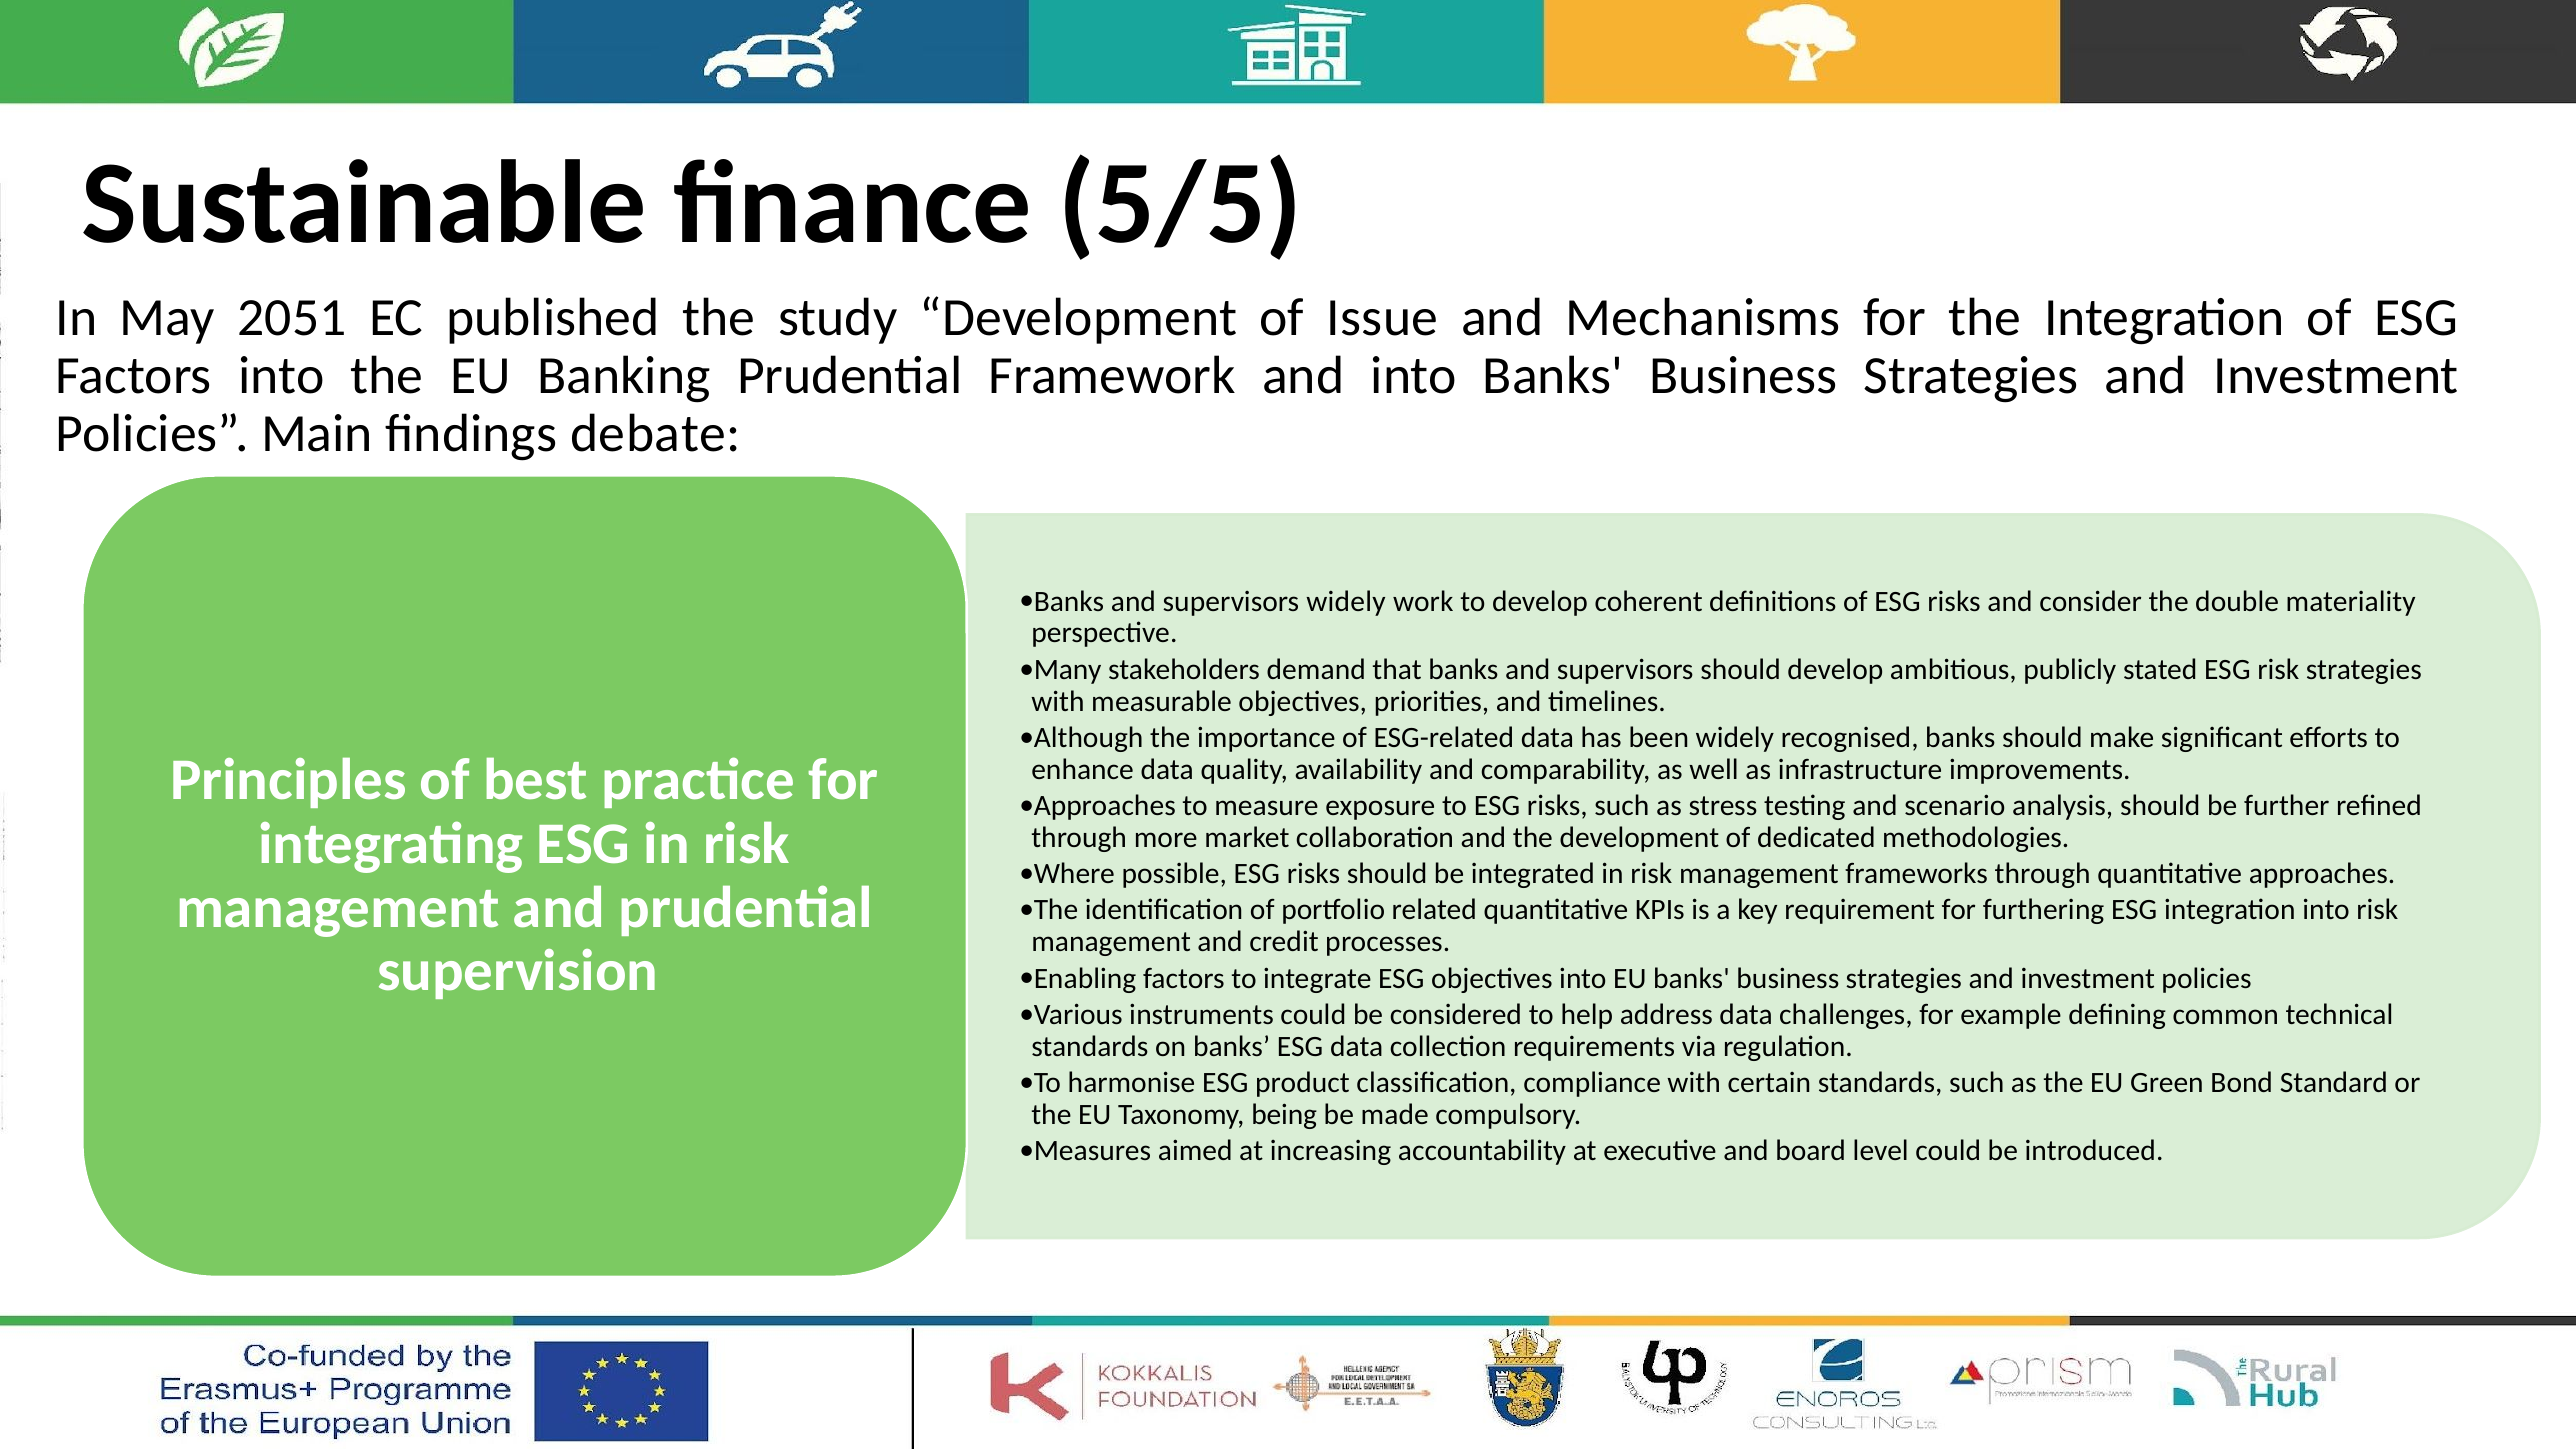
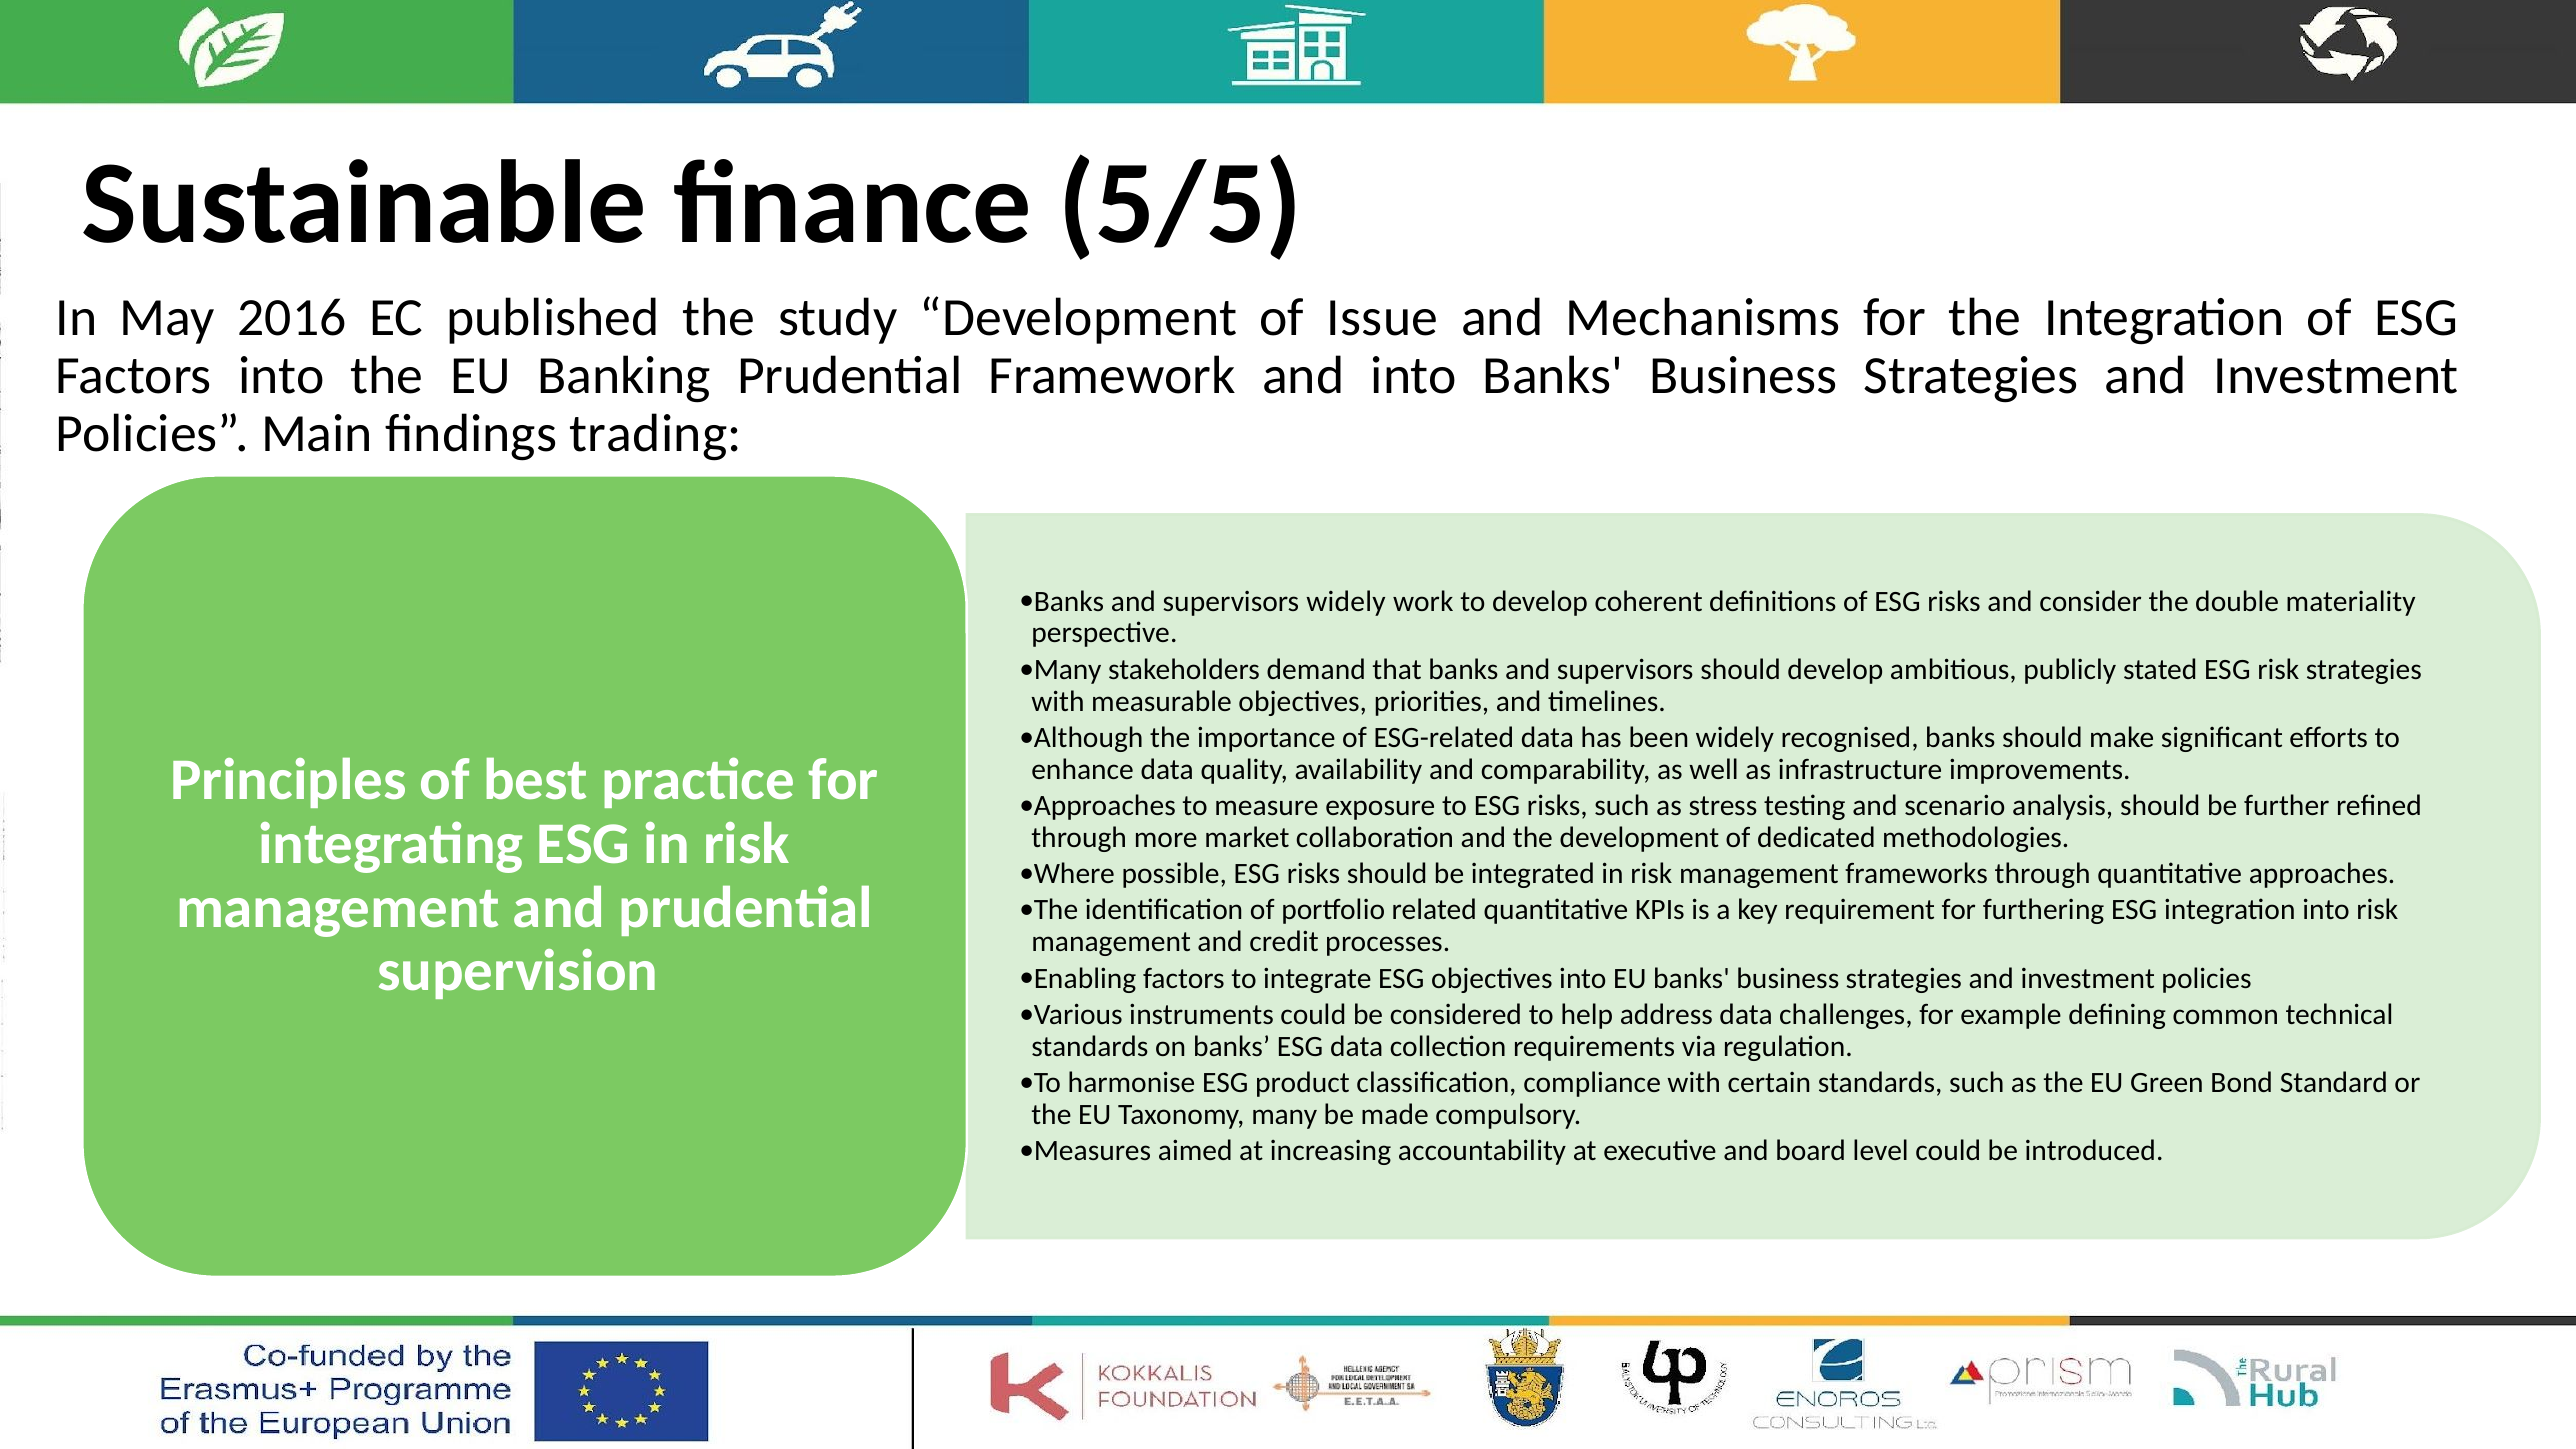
2051: 2051 -> 2016 (292, 318)
debate: debate -> trading (656, 434)
Taxonomy being: being -> many (1284, 1115)
